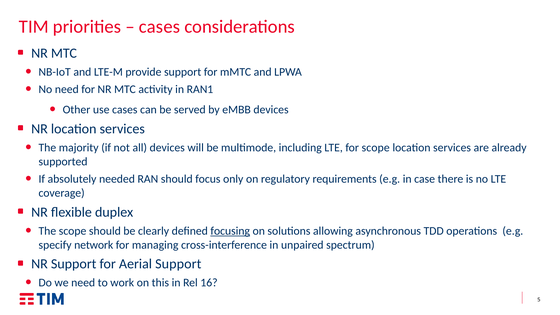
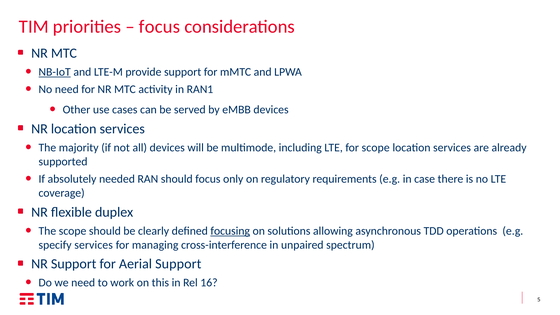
cases: cases -> focus (159, 27)
NB-IoT underline: none -> present (55, 72)
specify network: network -> services (94, 245)
